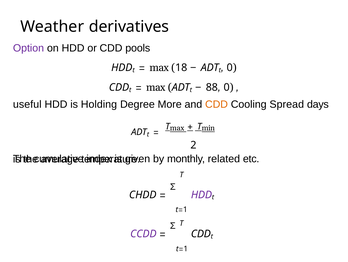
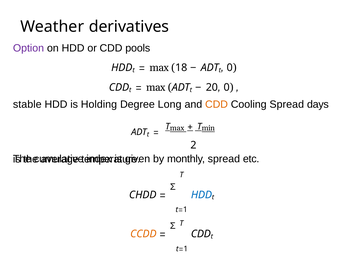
88: 88 -> 20 (212, 87)
useful: useful -> stable (27, 104)
More: More -> Long (170, 104)
monthly related: related -> spread (224, 158)
HDD colour: purple -> blue (201, 194)
CCDD colour: purple -> orange (143, 233)
